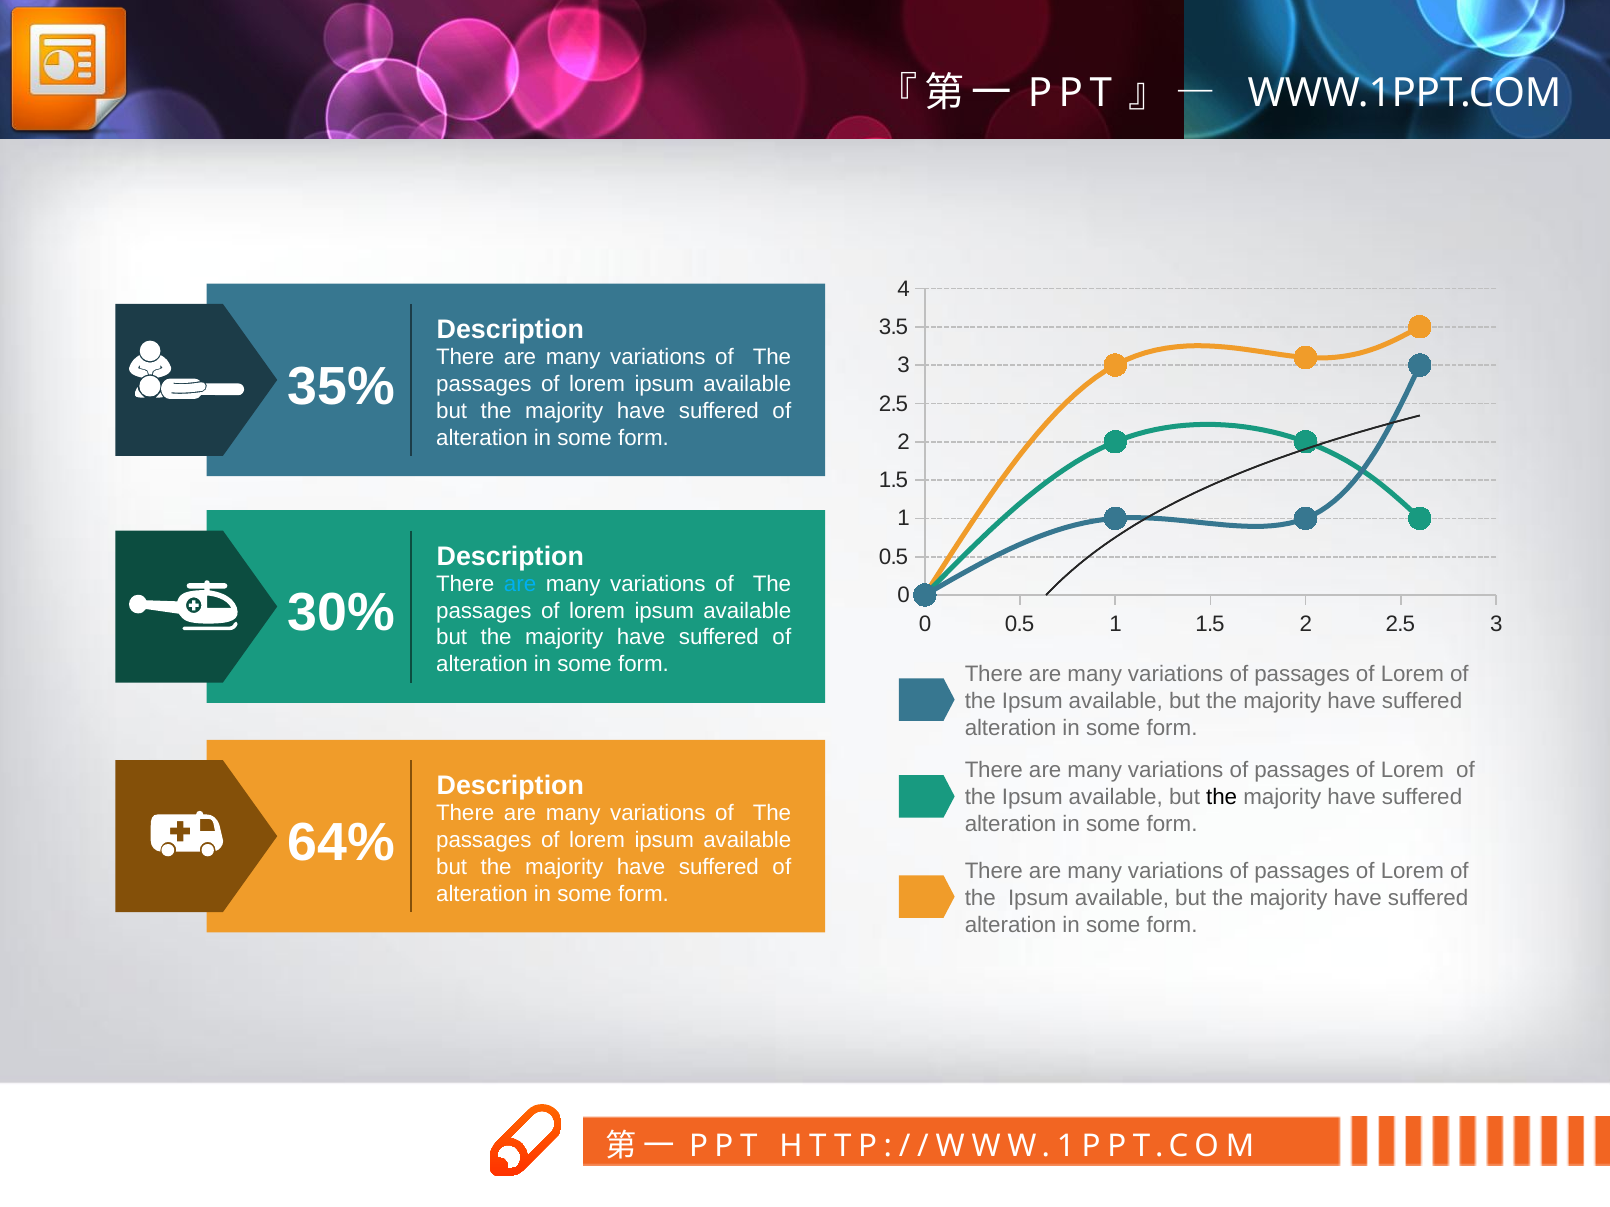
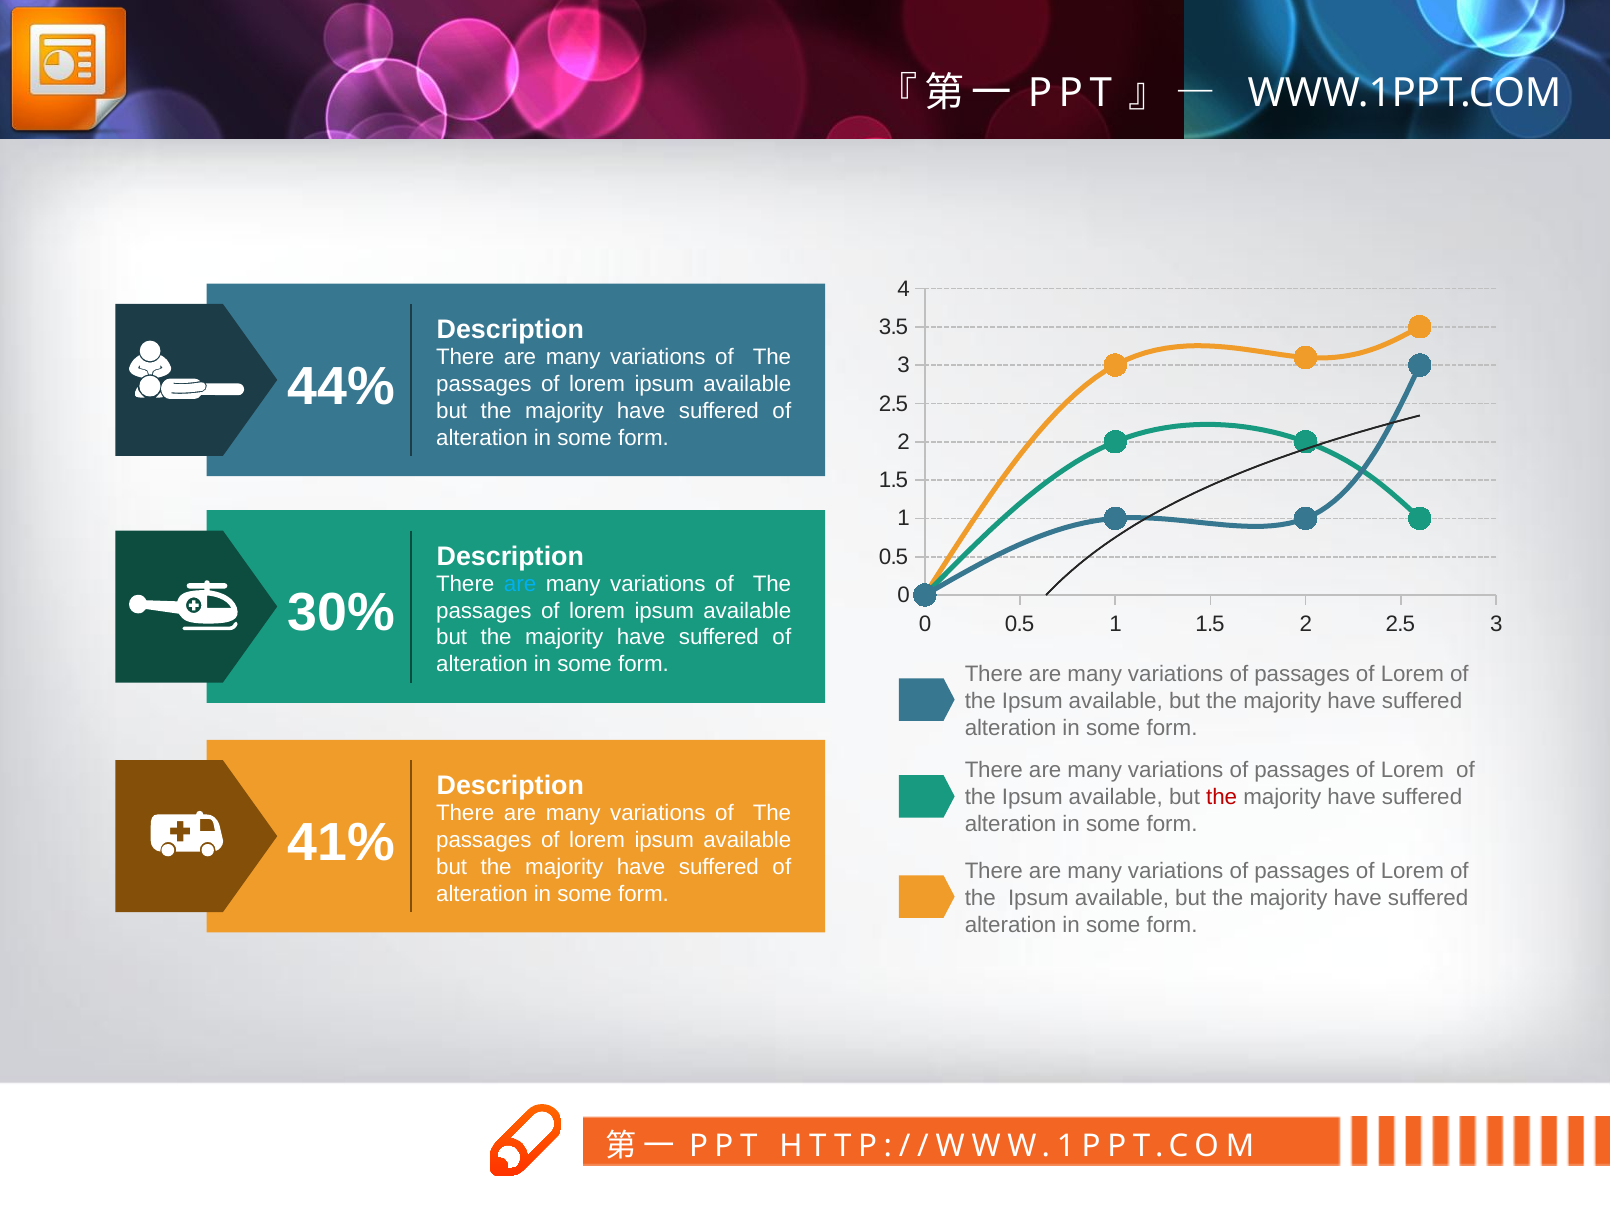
35%: 35% -> 44% (341, 387)
the colour: black -> red (1222, 797)
64%: 64% -> 41% (341, 843)
